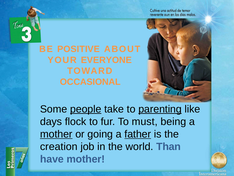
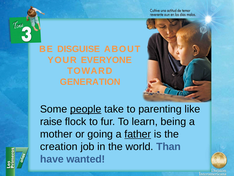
POSITIVE: POSITIVE -> DISGUISE (79, 49)
OCCASIONAL: OCCASIONAL -> GENERATION (90, 82)
parenting underline: present -> none (160, 109)
days: days -> raise (51, 121)
must: must -> learn (145, 121)
mother underline: present -> none (56, 134)
have mother: mother -> wanted (86, 159)
